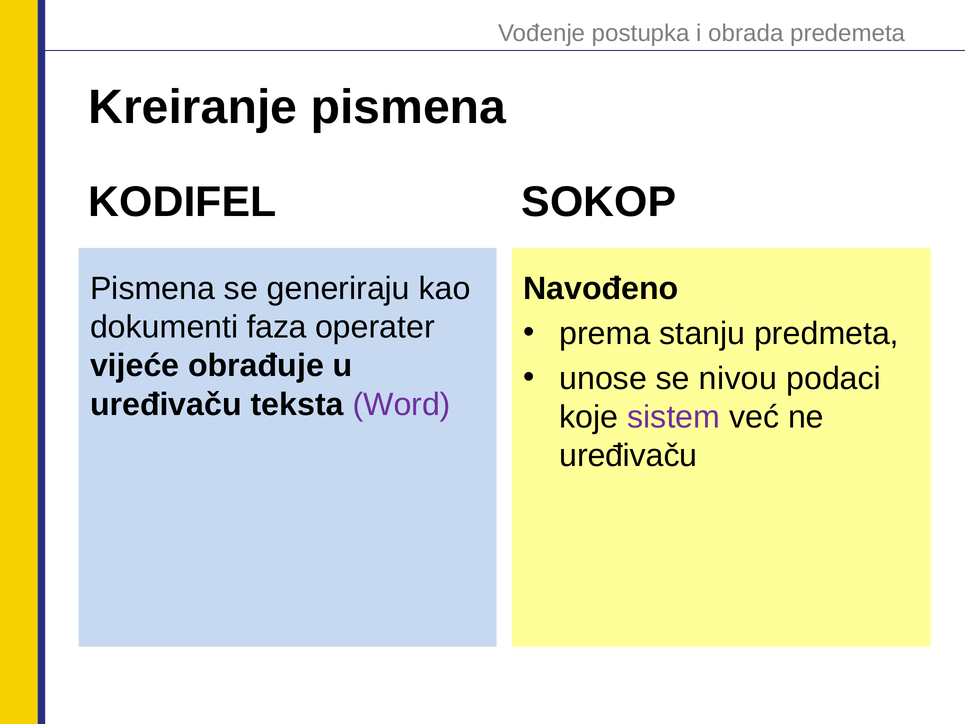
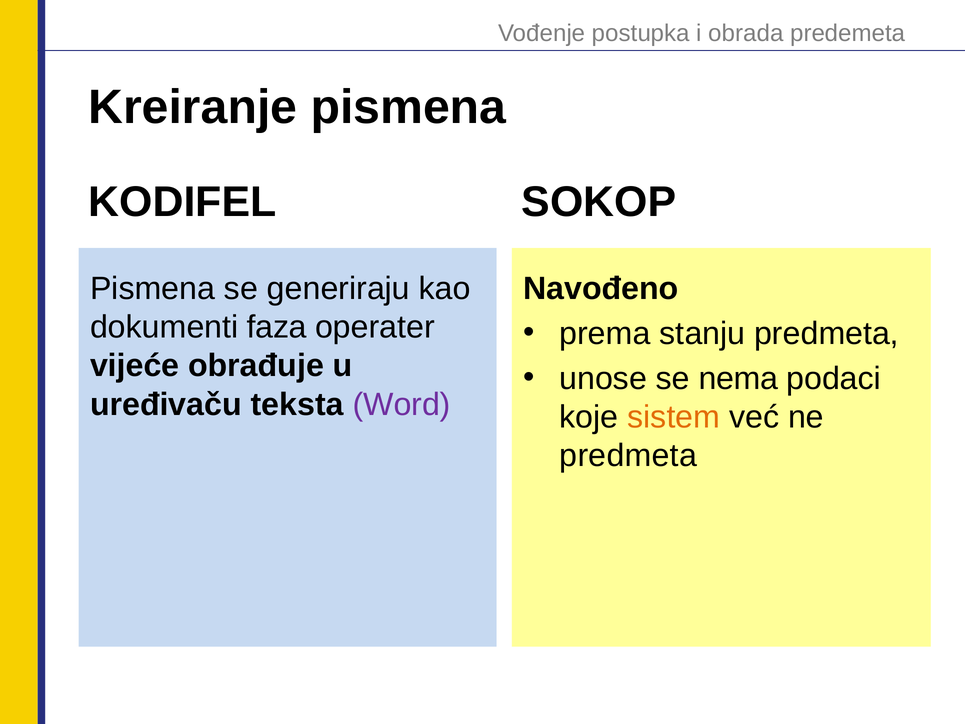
nivou: nivou -> nema (738, 378)
sistem colour: purple -> orange (674, 417)
uređivaču: uređivaču -> predmeta (628, 456)
